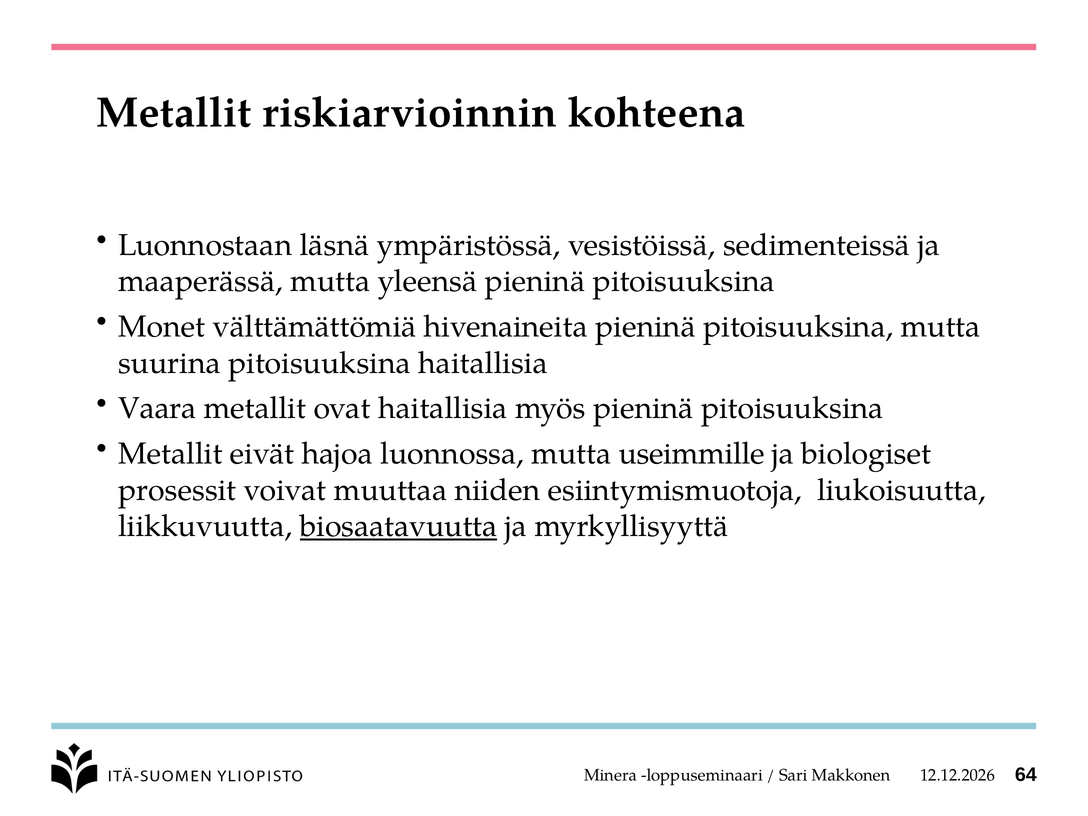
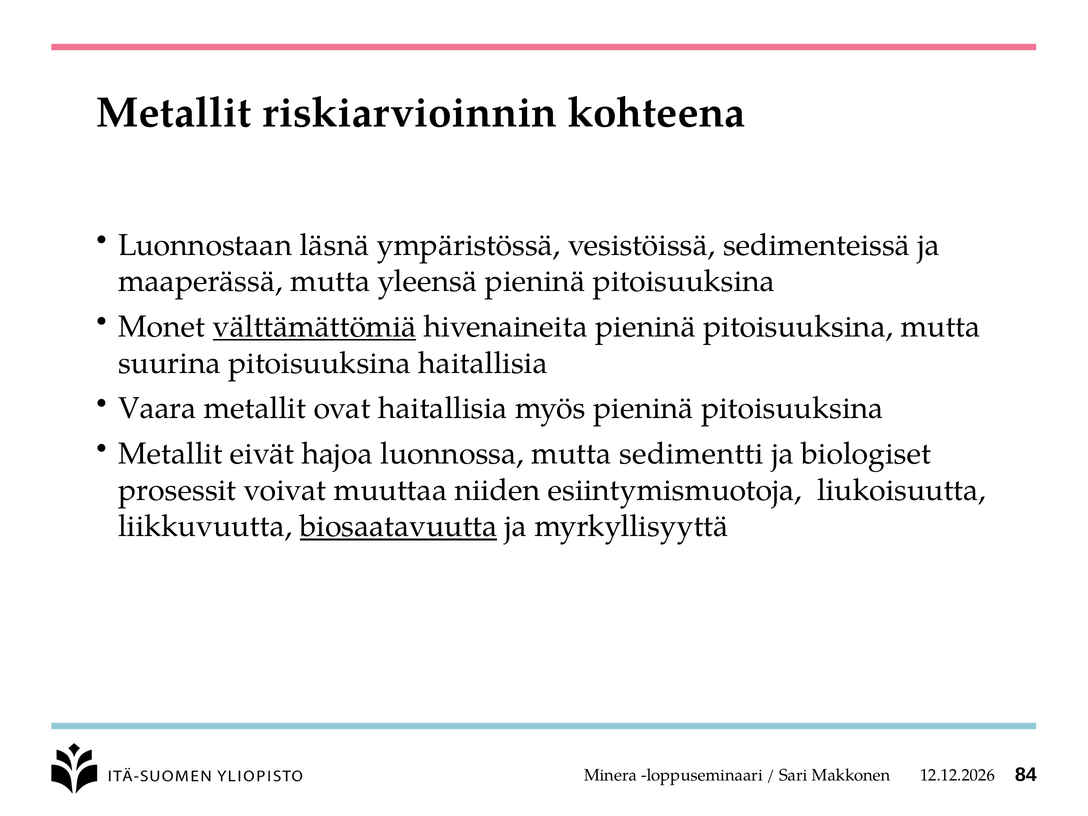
välttämättömiä underline: none -> present (315, 327)
useimmille: useimmille -> sedimentti (691, 454)
64: 64 -> 84 (1026, 775)
